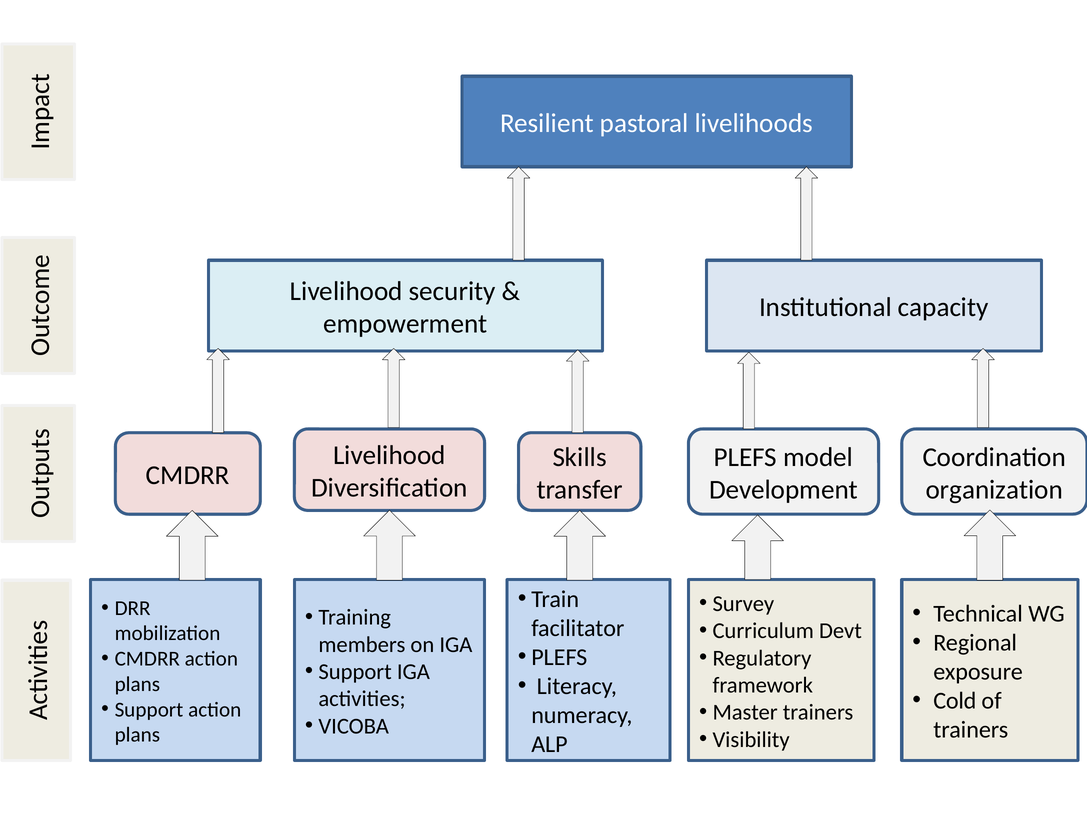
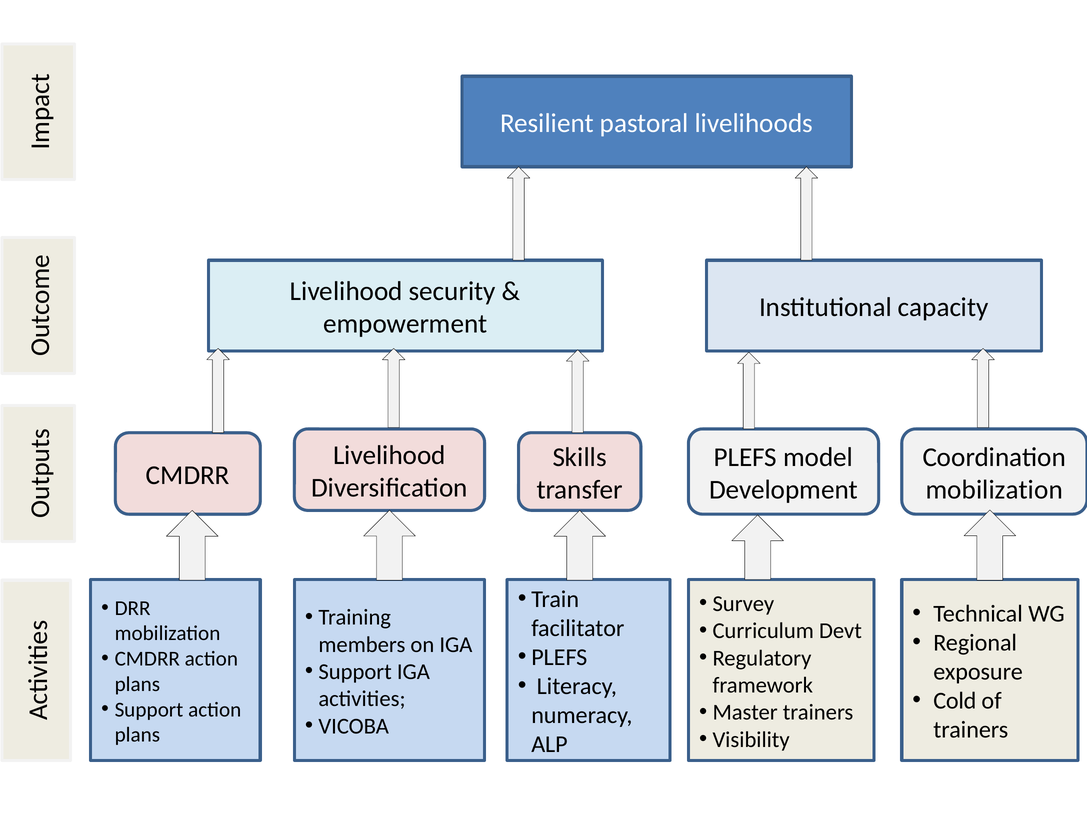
organization: organization -> mobilization (994, 490)
